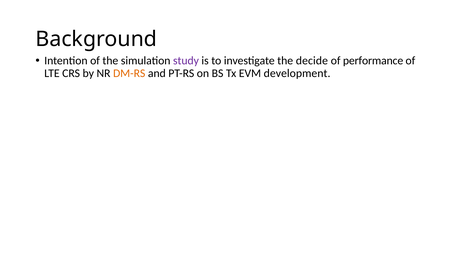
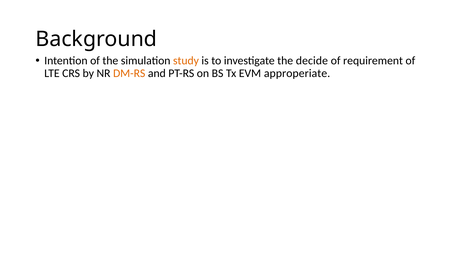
study colour: purple -> orange (186, 61)
performance: performance -> requirement (373, 61)
development: development -> approperiate (297, 73)
